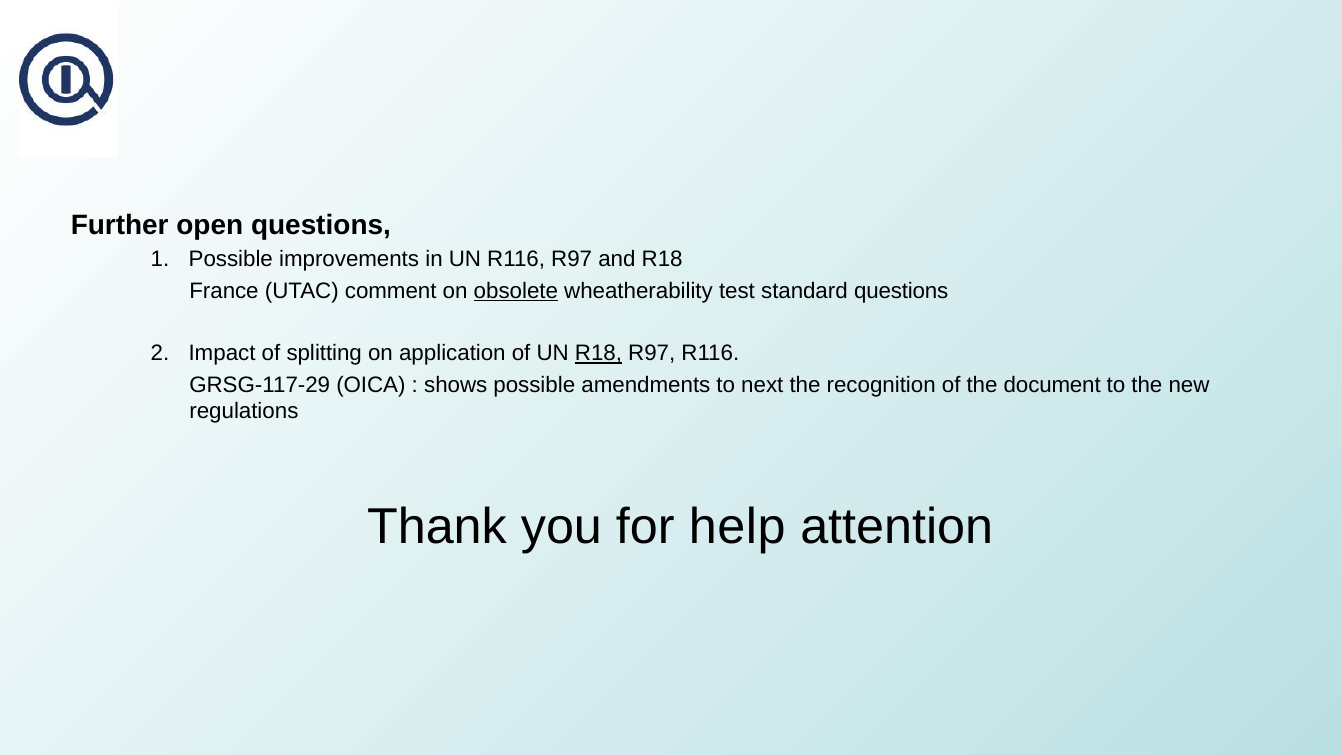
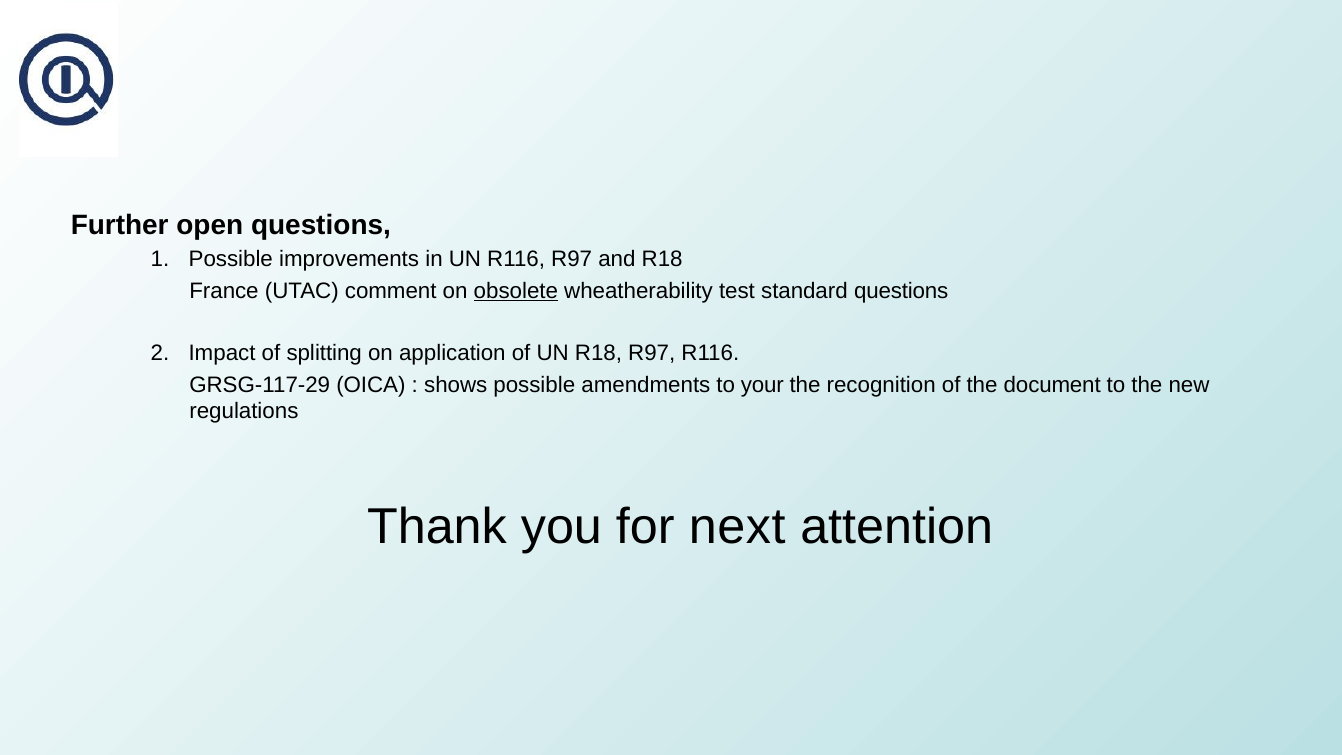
R18 underline: present -> none (598, 353)
next: next -> your (762, 385)
help: help -> next (737, 527)
